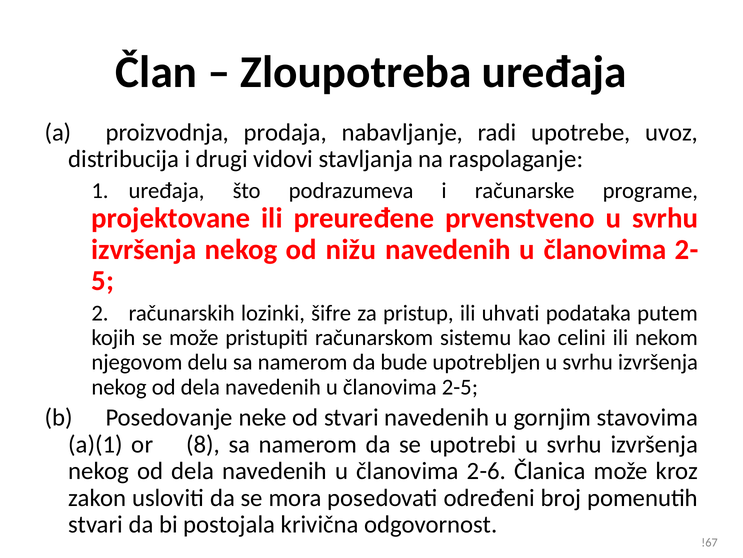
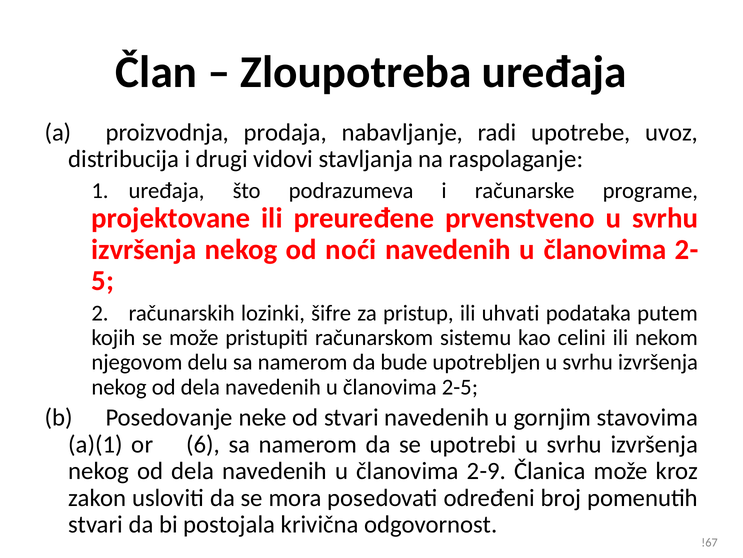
nižu: nižu -> noći (351, 249)
8: 8 -> 6 (203, 444)
2-6: 2-6 -> 2-9 (486, 471)
